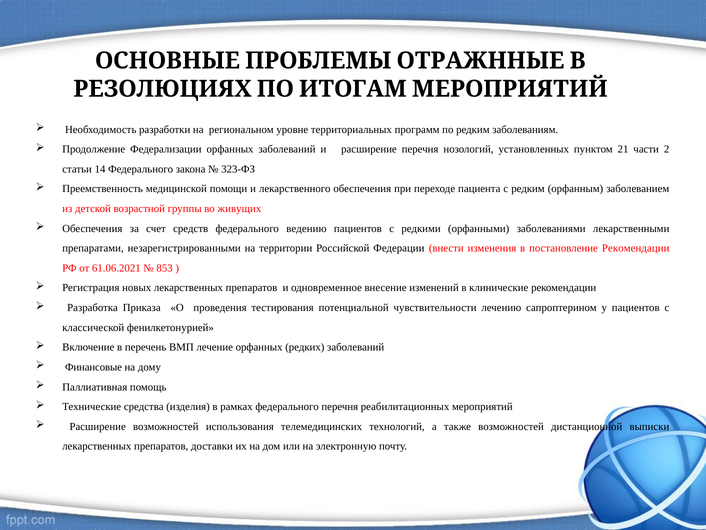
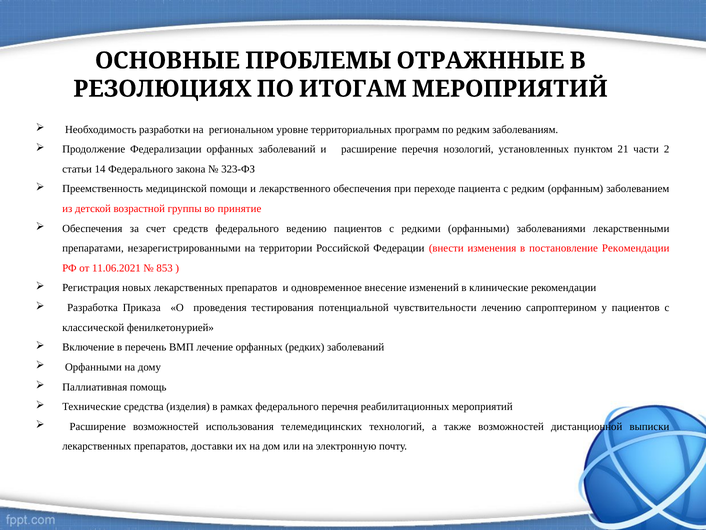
живущих: живущих -> принятие (239, 208)
61.06.2021: 61.06.2021 -> 11.06.2021 (116, 268)
Финансовые: Финансовые -> Орфанными (93, 367)
